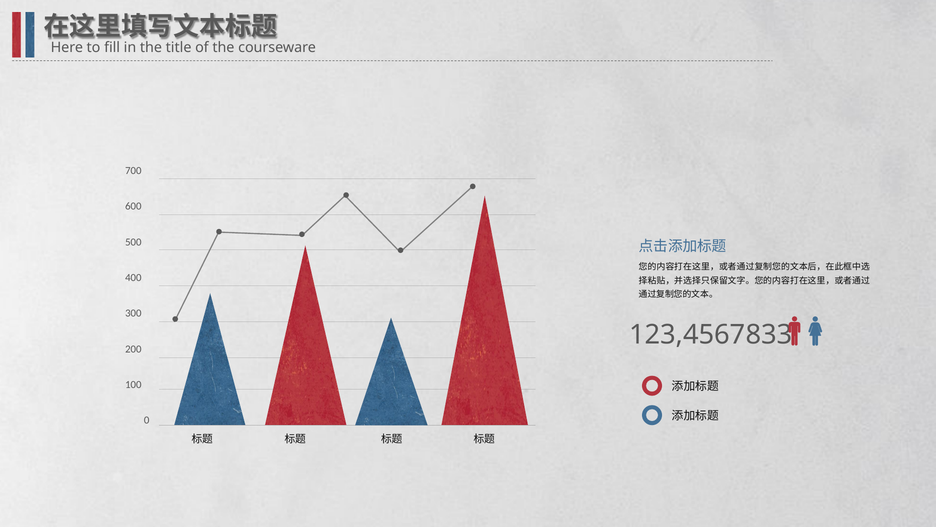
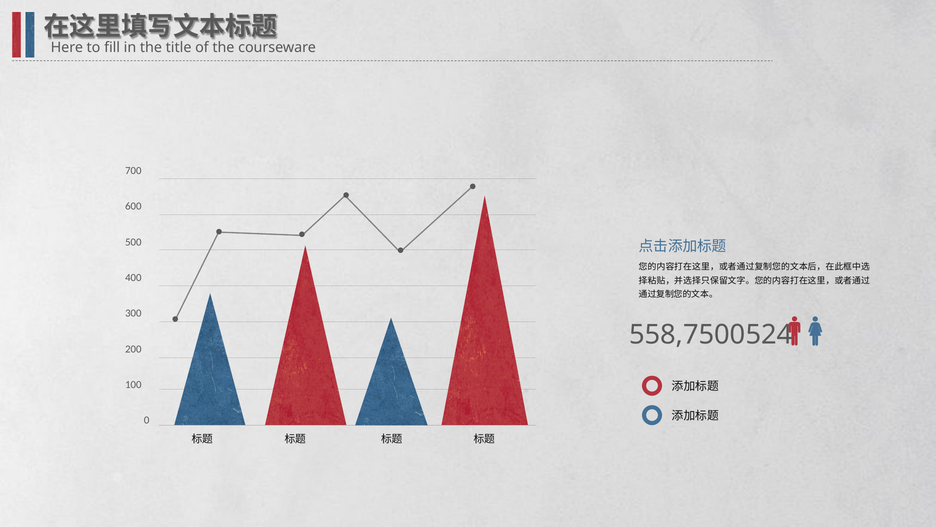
123,4567833: 123,4567833 -> 558,7500524 (711, 334)
